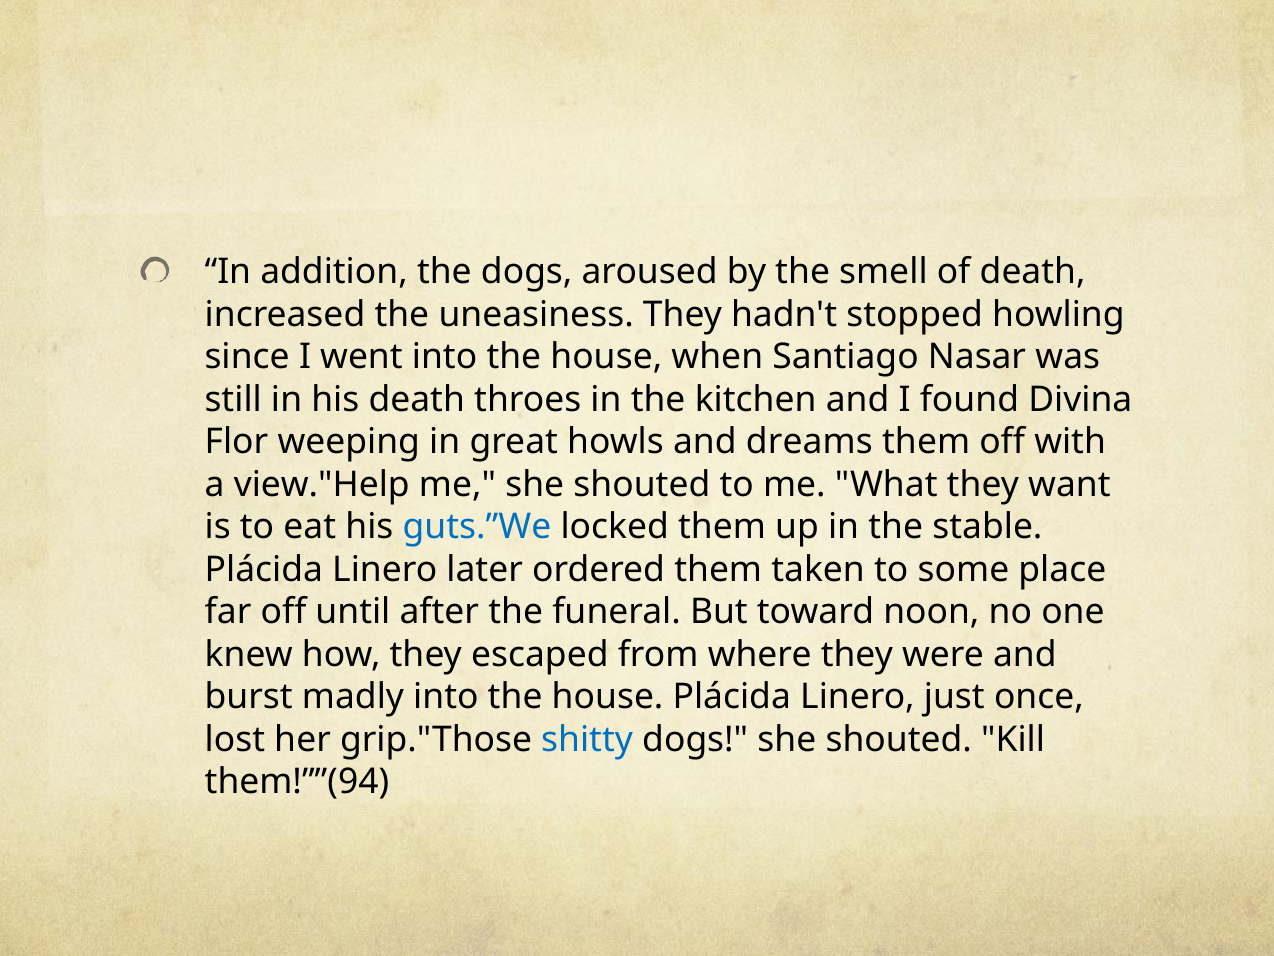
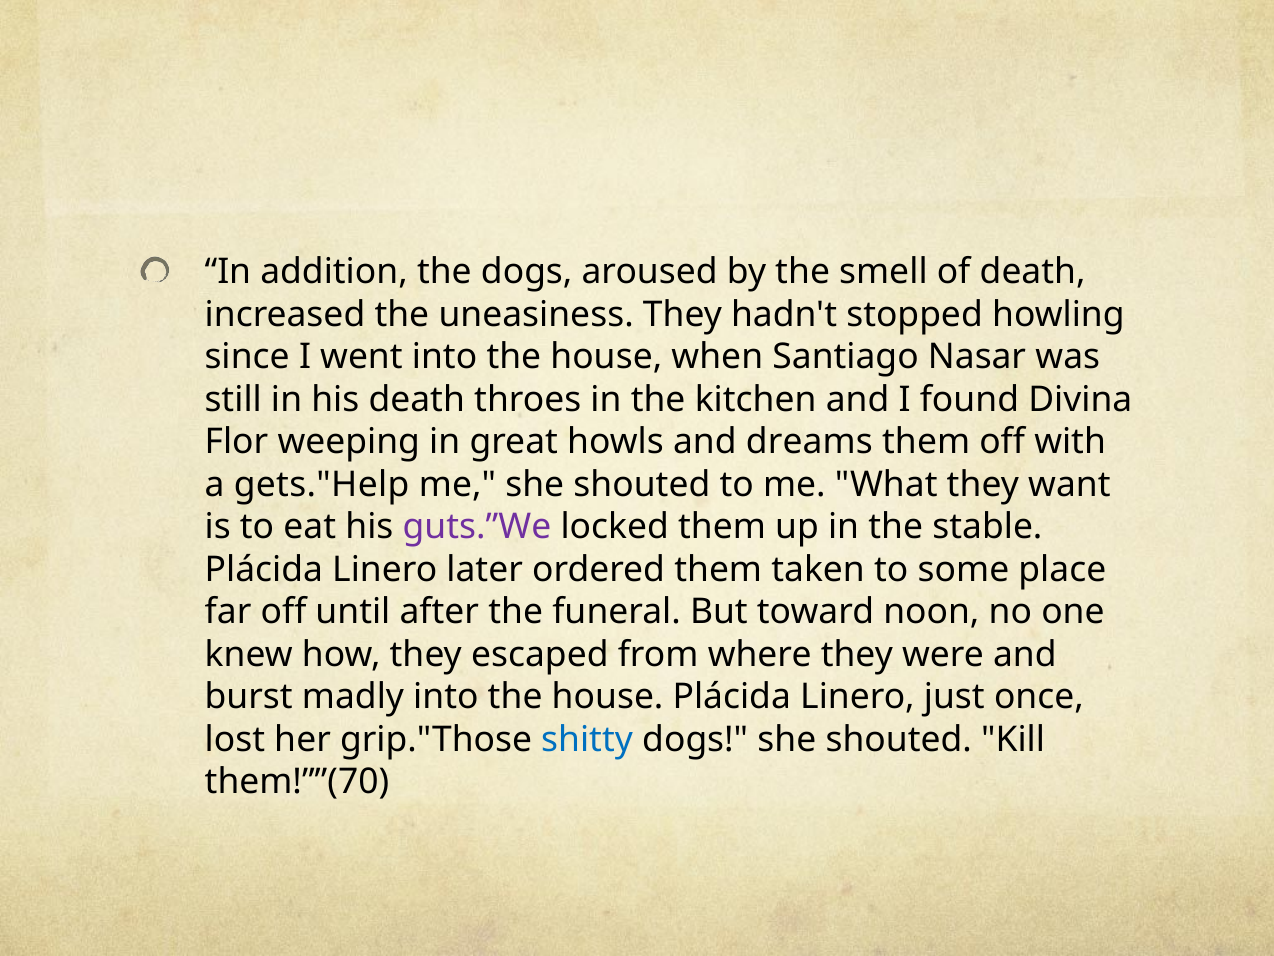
view."Help: view."Help -> gets."Help (322, 484)
guts.”We colour: blue -> purple (477, 527)
them!””(94: them!””(94 -> them!””(70 (297, 782)
